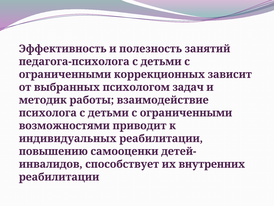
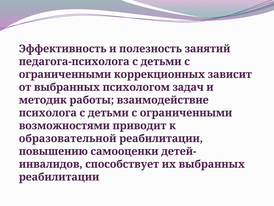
индивидуальных: индивидуальных -> образовательной (68, 138)
их внутренних: внутренних -> выбранных (212, 164)
